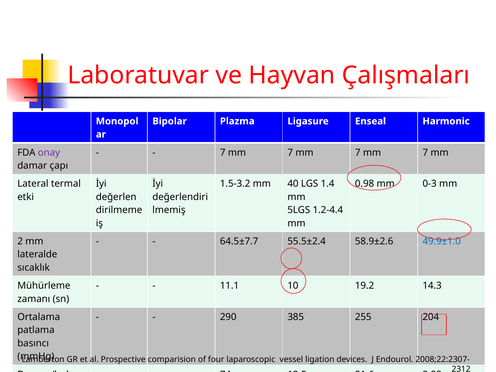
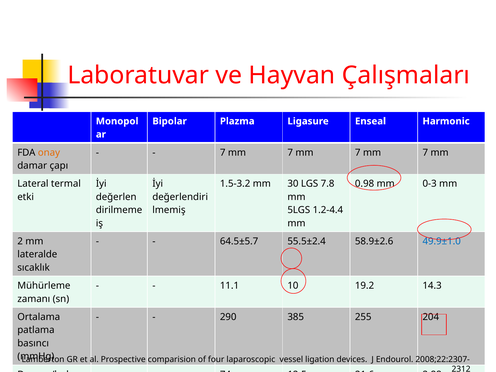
onay colour: purple -> orange (49, 152)
40: 40 -> 30 (293, 184)
1.4: 1.4 -> 7.8 (328, 184)
64.5±7.7: 64.5±7.7 -> 64.5±5.7 (239, 241)
